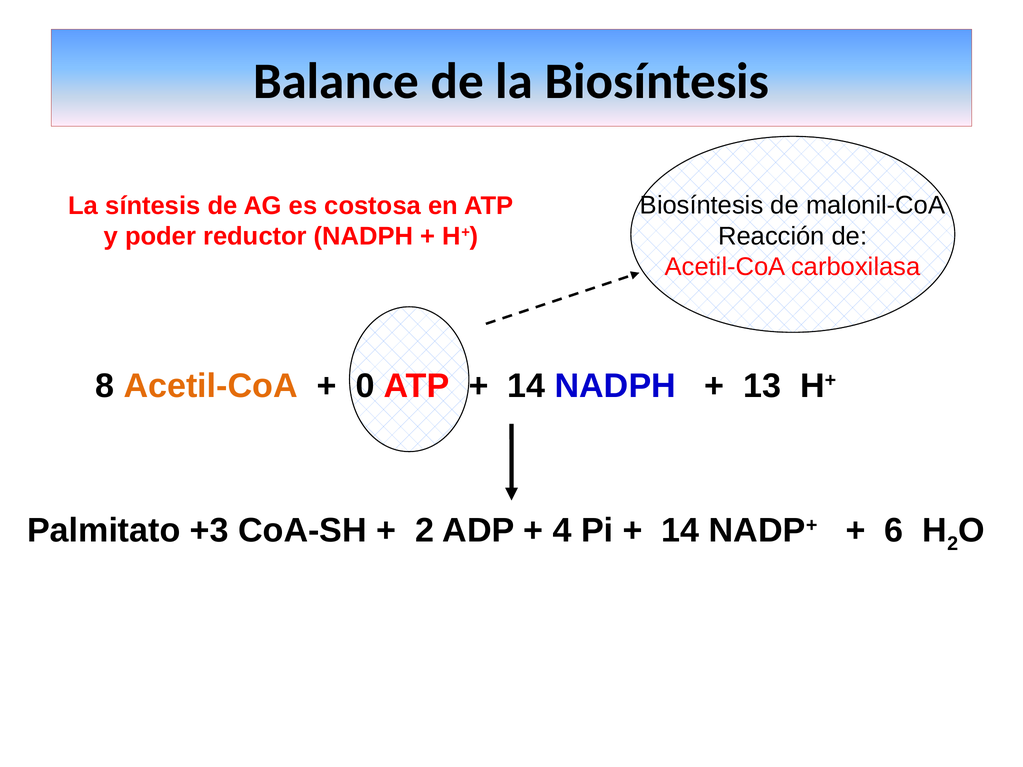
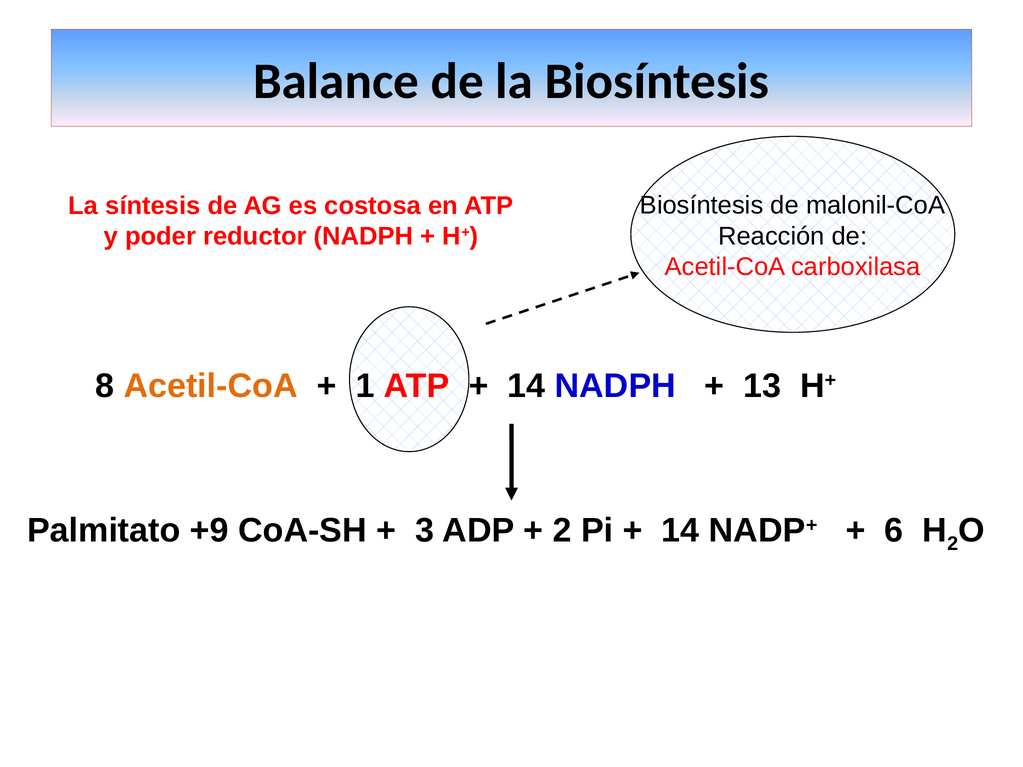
0: 0 -> 1 (365, 386)
+3: +3 -> +9 (209, 531)
2: 2 -> 3 (425, 531)
4: 4 -> 2 (562, 531)
